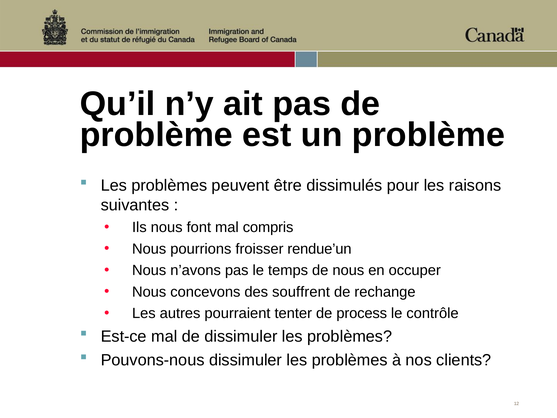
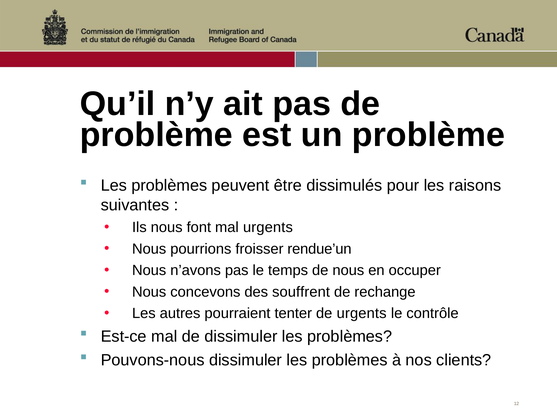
mal compris: compris -> urgents (268, 227)
de process: process -> urgents (362, 313)
